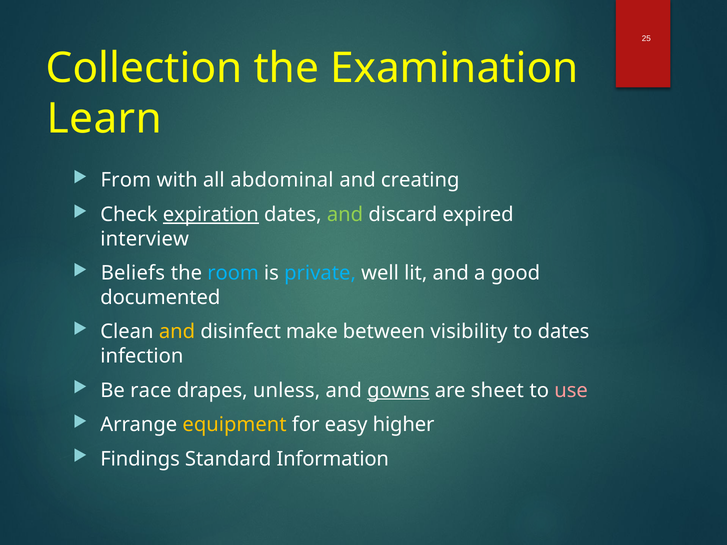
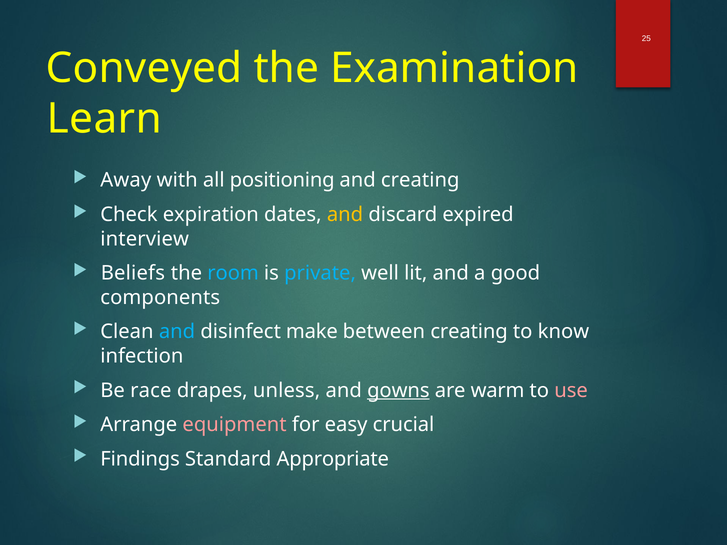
Collection: Collection -> Conveyed (144, 68)
From: From -> Away (126, 180)
abdominal: abdominal -> positioning (282, 180)
expiration underline: present -> none (211, 215)
and colour: light green -> yellow (345, 215)
documented: documented -> components (160, 298)
and colour: yellow -> light blue (177, 332)
between visibility: visibility -> creating (469, 332)
to dates: dates -> know (563, 332)
sheet: sheet -> warm (498, 391)
equipment colour: yellow -> pink (235, 425)
higher: higher -> crucial (404, 425)
Information: Information -> Appropriate (333, 459)
